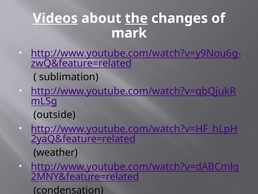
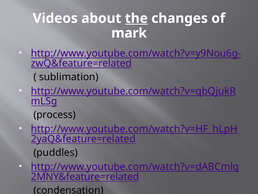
Videos underline: present -> none (55, 18)
outside: outside -> process (55, 115)
weather: weather -> puddles (56, 152)
